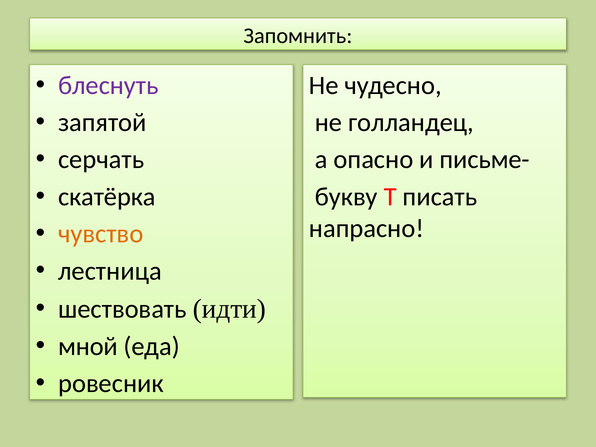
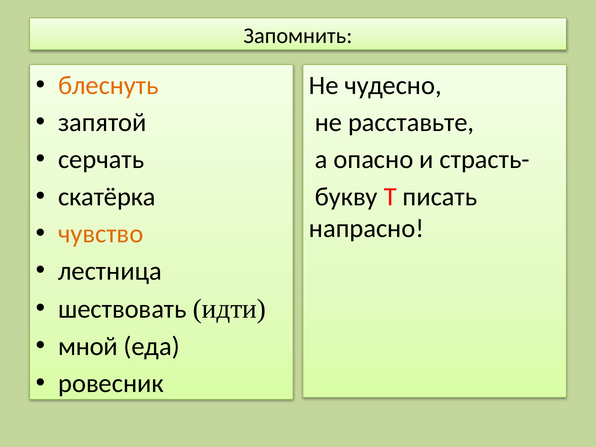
блеснуть colour: purple -> orange (108, 85)
голландец: голландец -> расставьте (411, 122)
письме-: письме- -> страсть- (485, 160)
